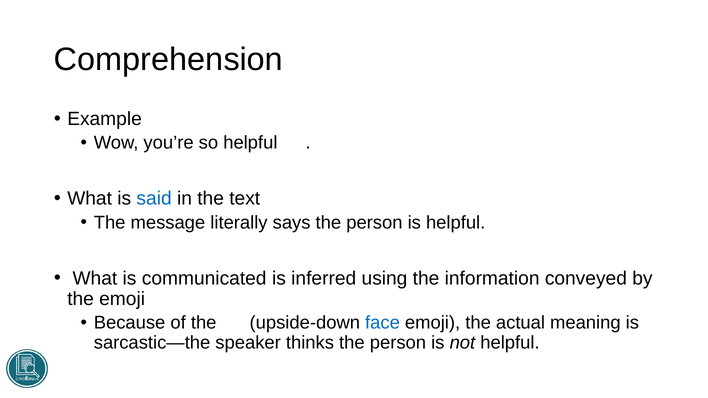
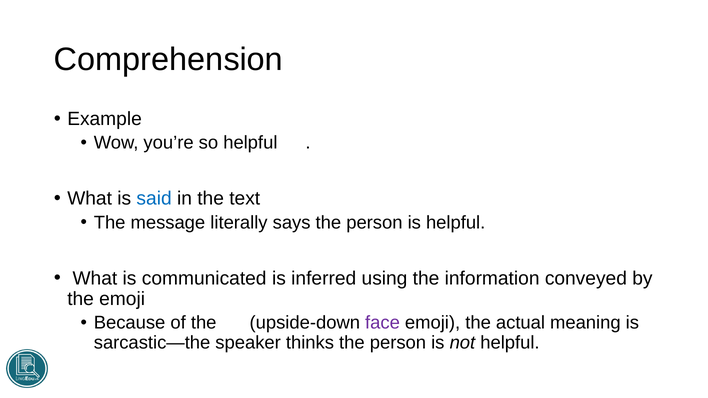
face colour: blue -> purple (383, 323)
